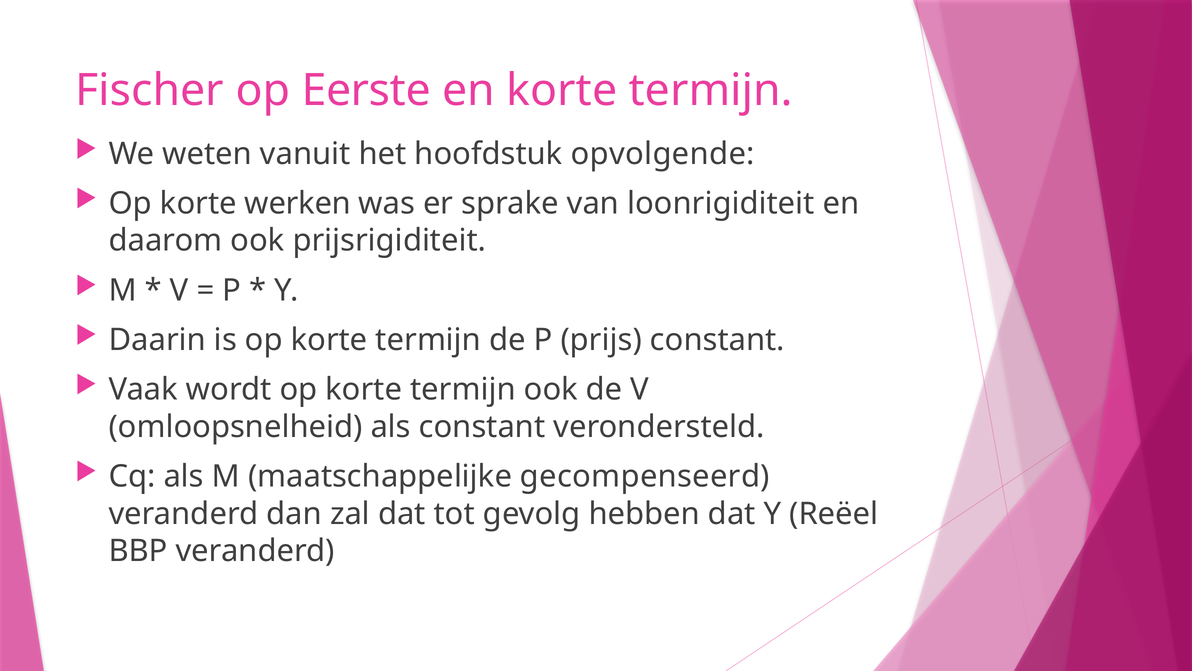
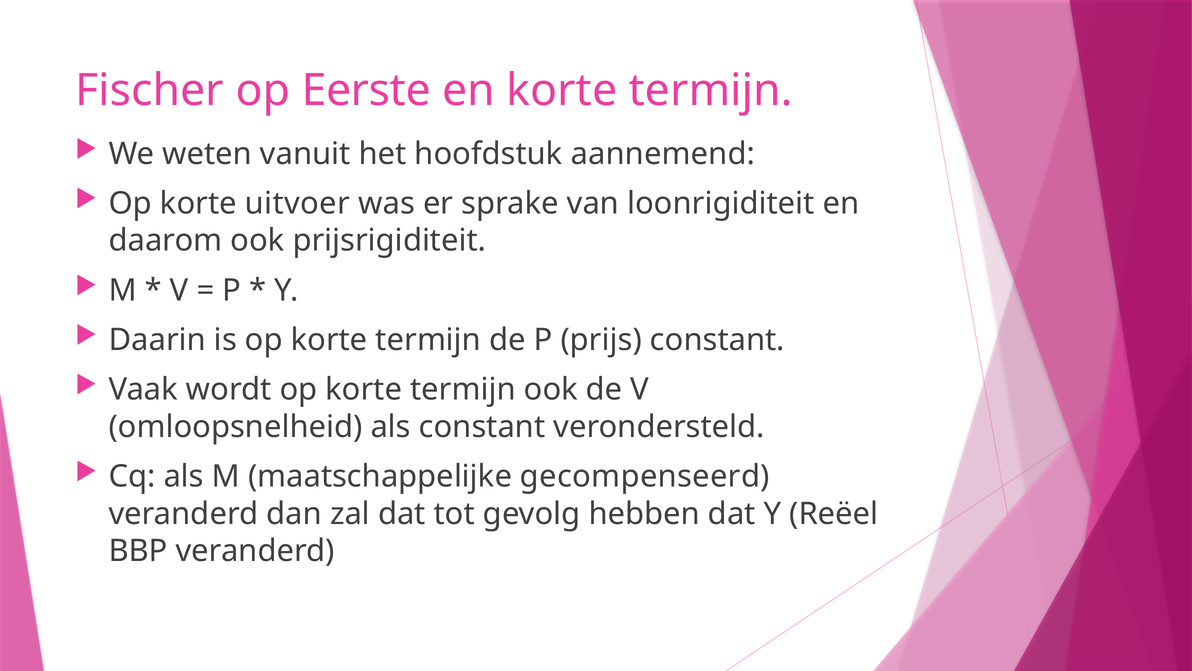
opvolgende: opvolgende -> aannemend (663, 154)
werken: werken -> uitvoer (297, 203)
